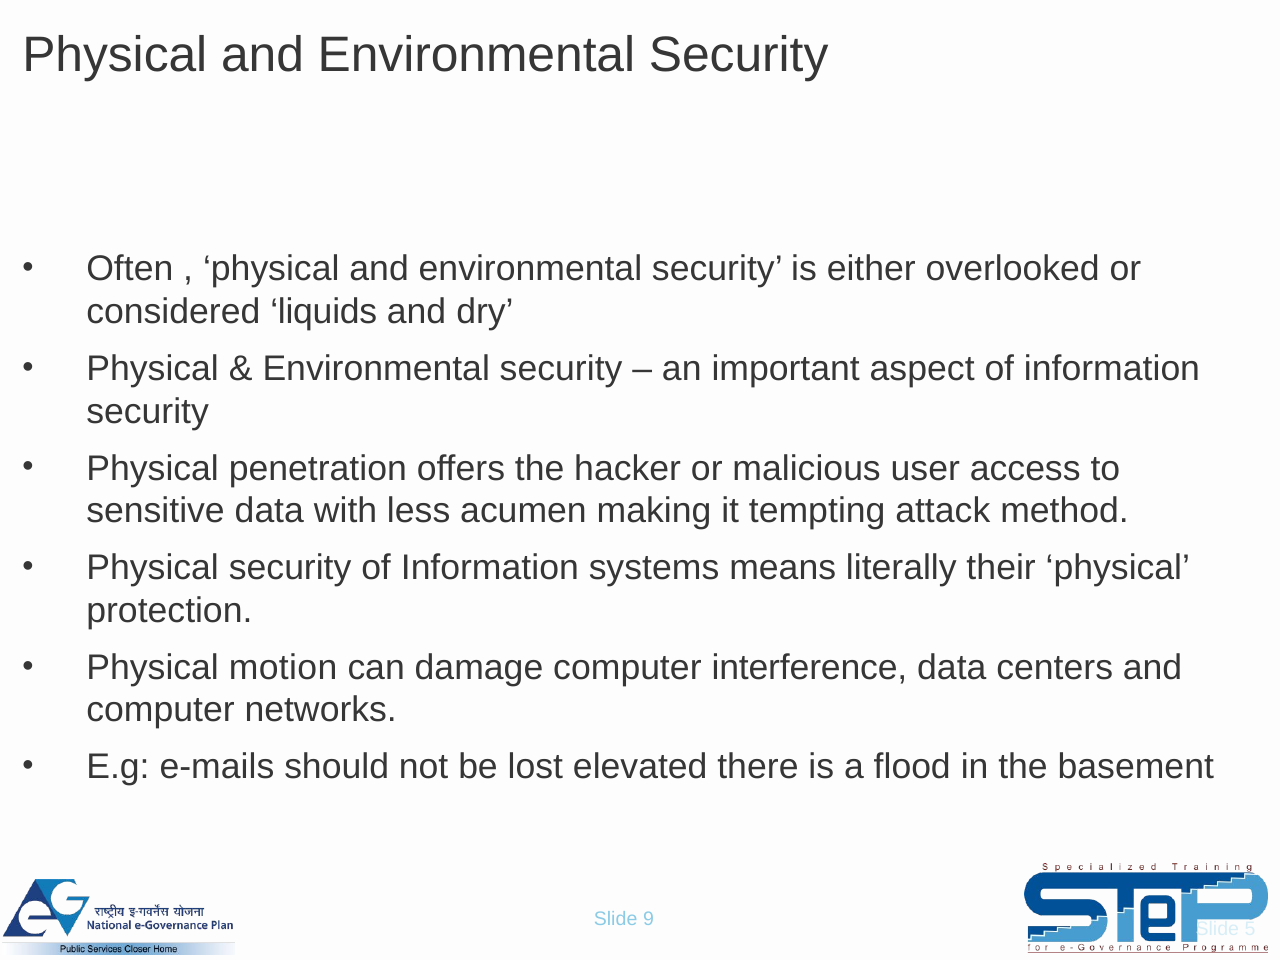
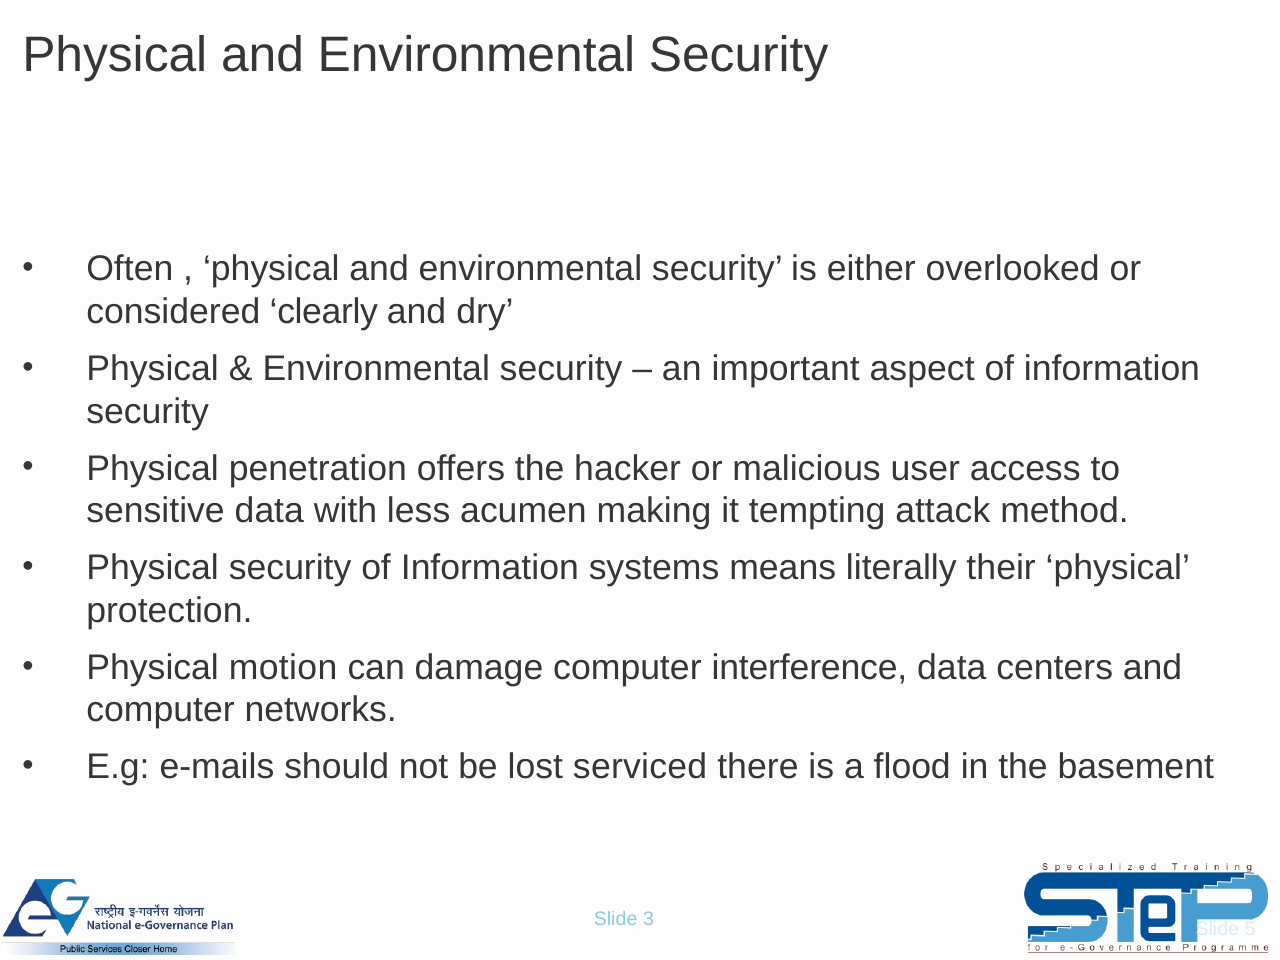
liquids: liquids -> clearly (324, 312)
elevated: elevated -> serviced (640, 767)
9: 9 -> 3 (648, 919)
